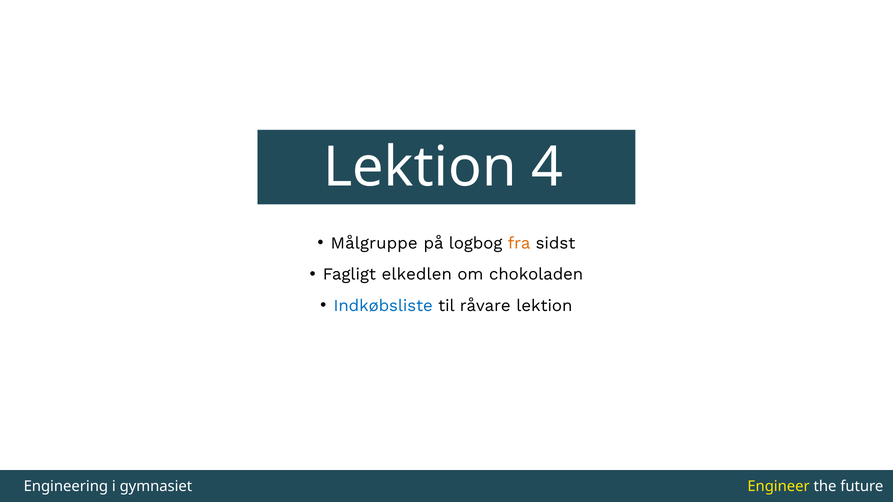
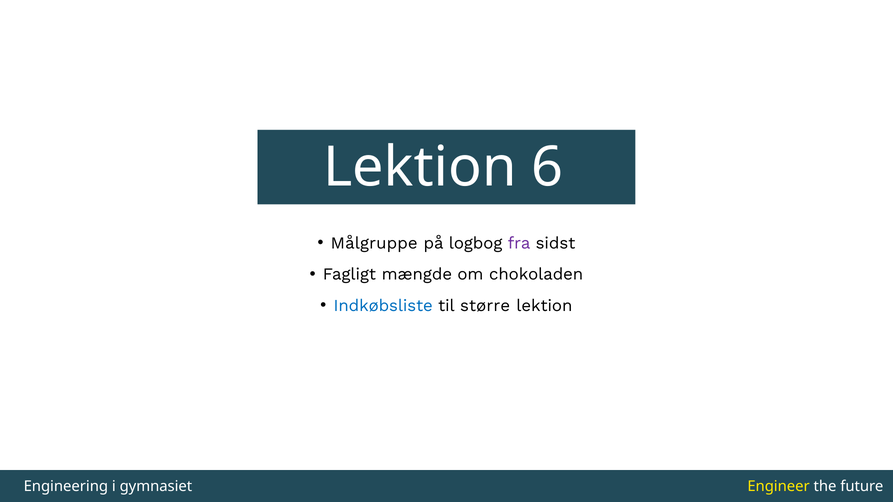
4: 4 -> 6 (547, 168)
fra colour: orange -> purple (519, 243)
elkedlen: elkedlen -> mængde (417, 275)
råvare: råvare -> større (485, 306)
